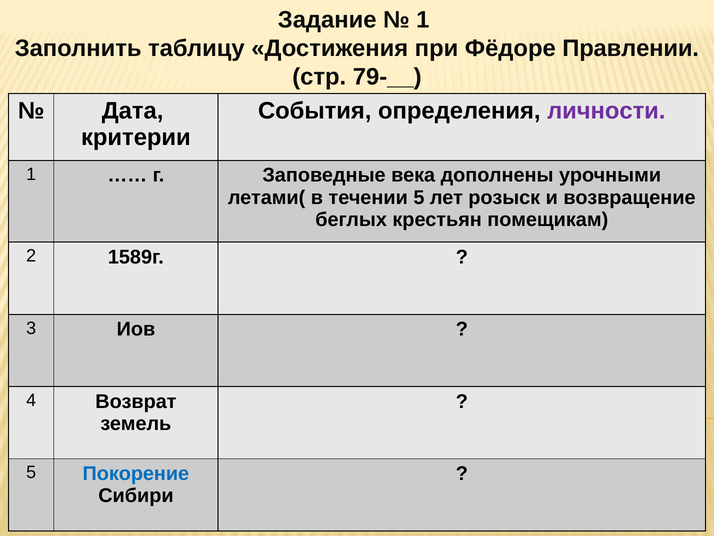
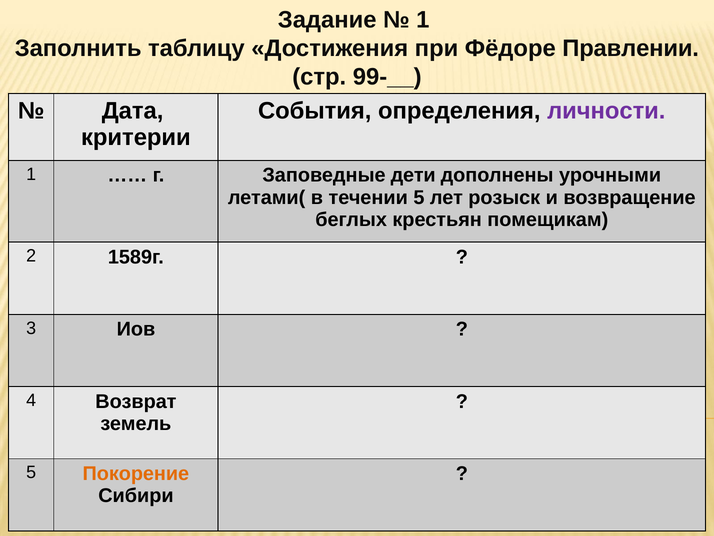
79-__: 79-__ -> 99-__ (387, 77)
века: века -> дети (413, 175)
Покорение colour: blue -> orange (136, 473)
